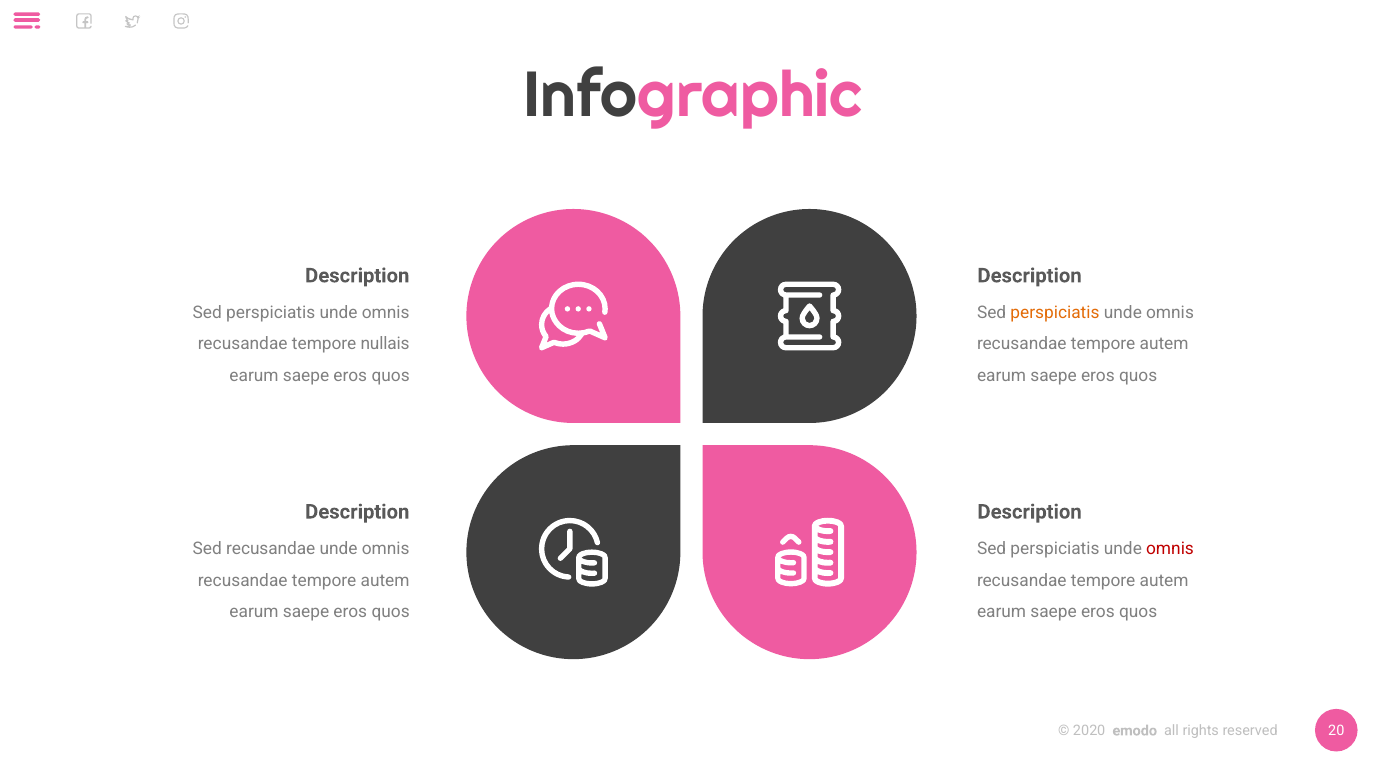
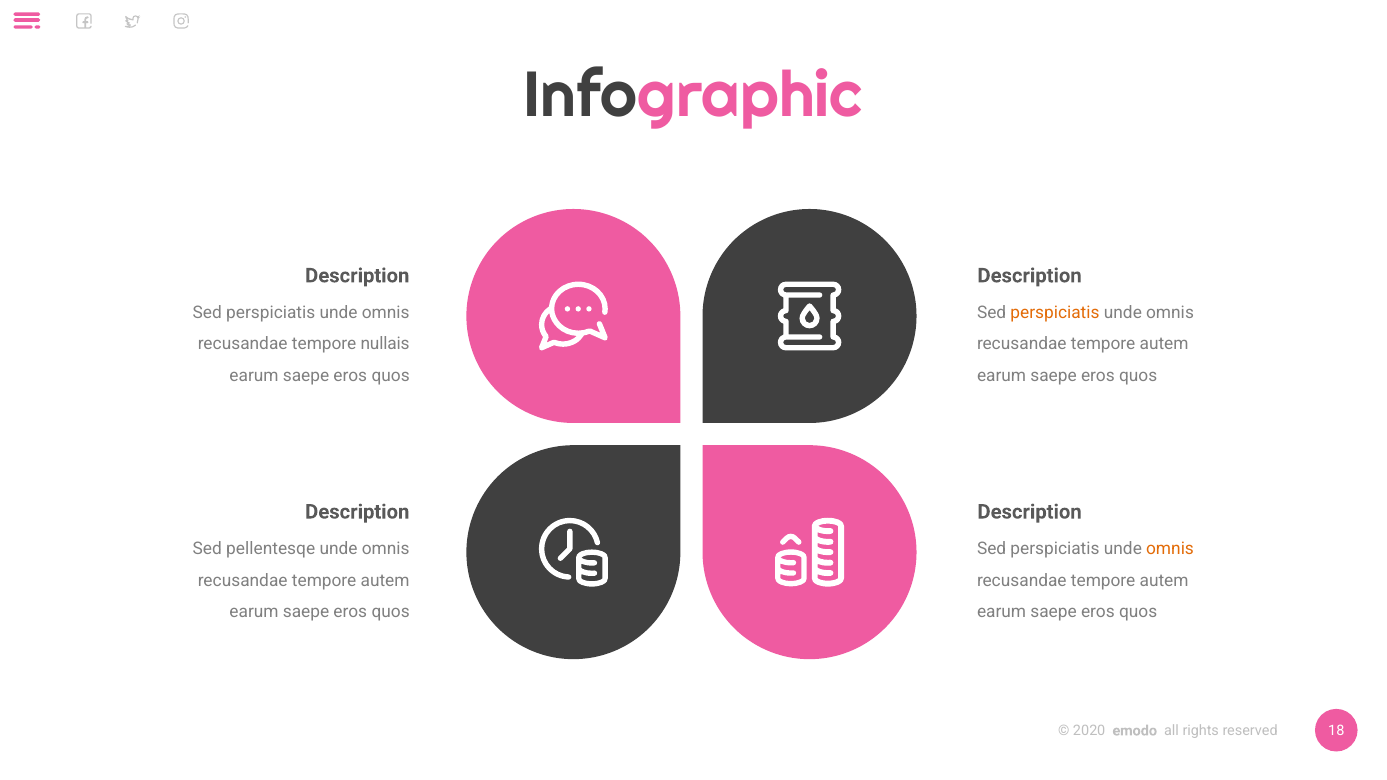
Sed recusandae: recusandae -> pellentesqe (271, 549)
omnis colour: red -> orange (1170, 549)
20: 20 -> 18 (1336, 731)
